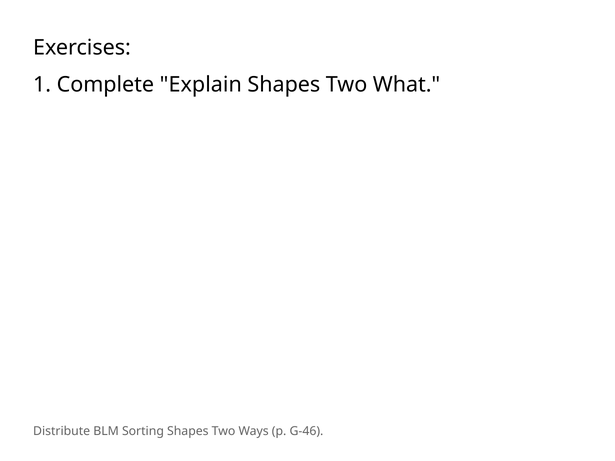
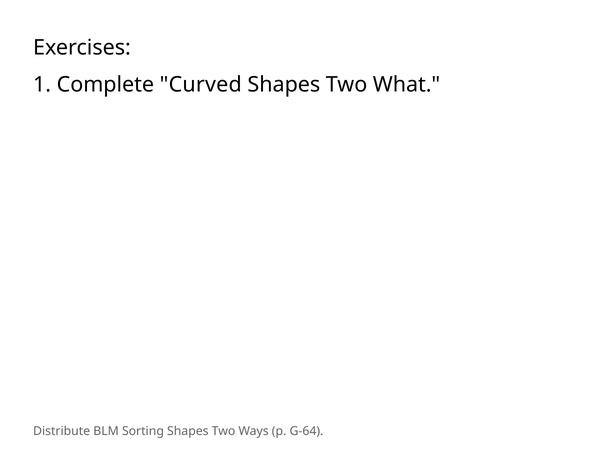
Explain: Explain -> Curved (201, 85)
G-46: G-46 -> G-64 (306, 431)
